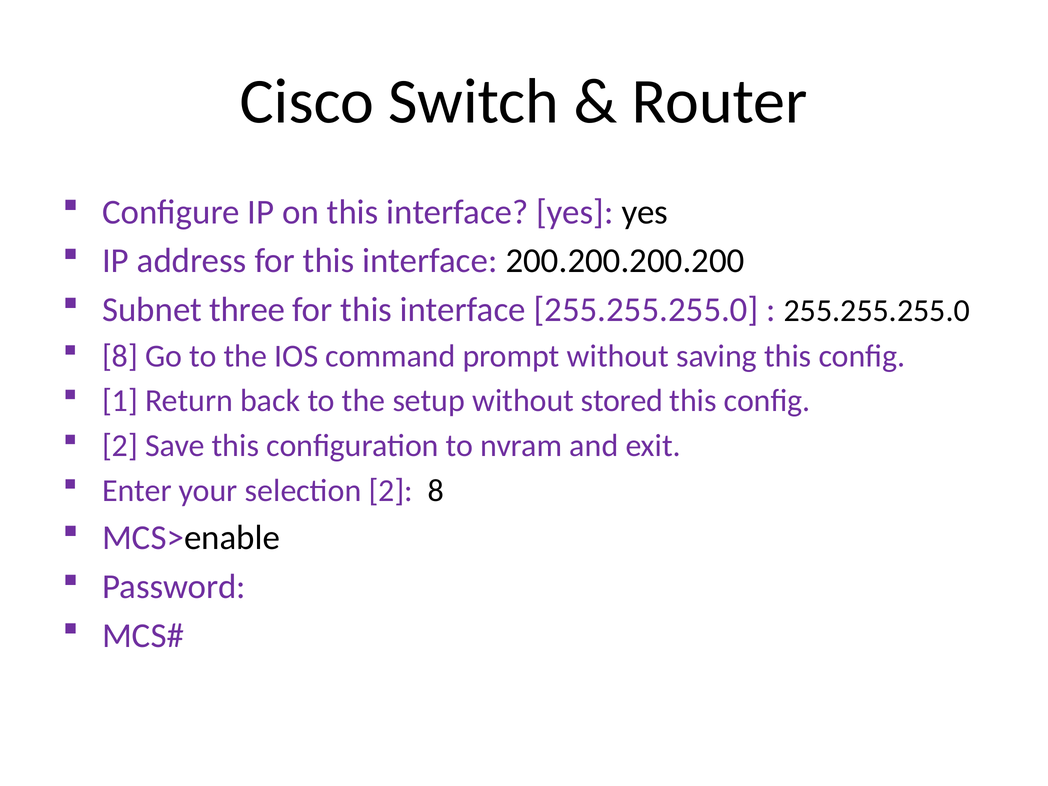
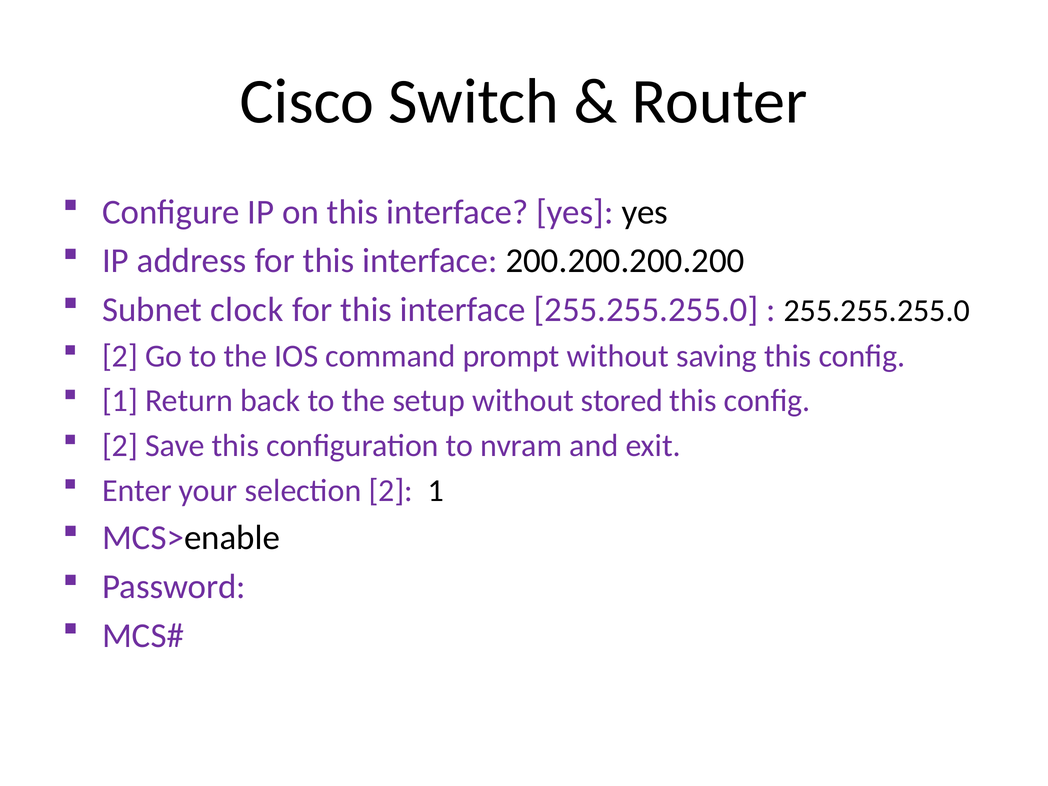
three: three -> clock (247, 310)
8: 8 -> 2 (120, 356)
2 8: 8 -> 1 (436, 490)
